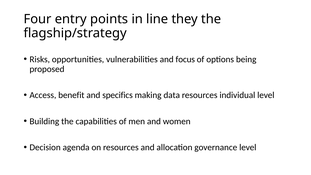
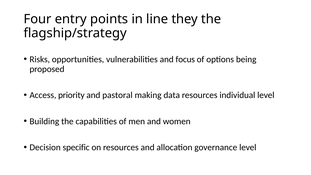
benefit: benefit -> priority (71, 95)
specifics: specifics -> pastoral (117, 95)
agenda: agenda -> specific (76, 147)
